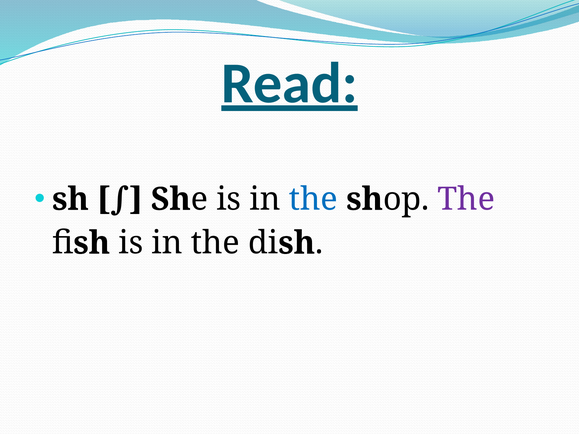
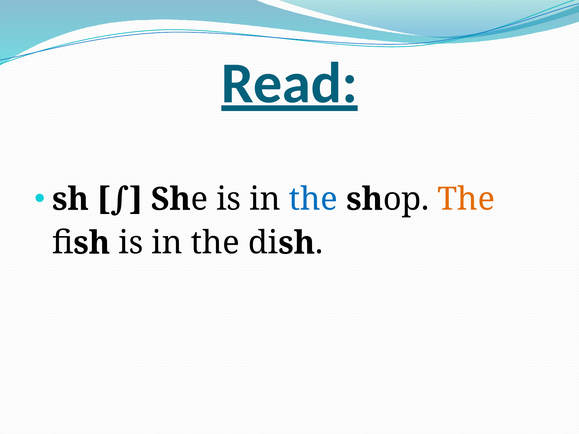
The colour: purple -> orange (466, 199)
